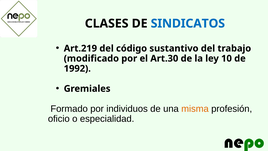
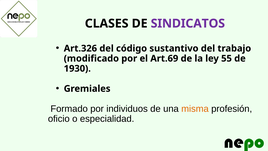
SINDICATOS colour: blue -> purple (188, 23)
Art.219: Art.219 -> Art.326 (80, 48)
Art.30: Art.30 -> Art.69 (164, 58)
10: 10 -> 55 (227, 58)
1992: 1992 -> 1930 (77, 68)
